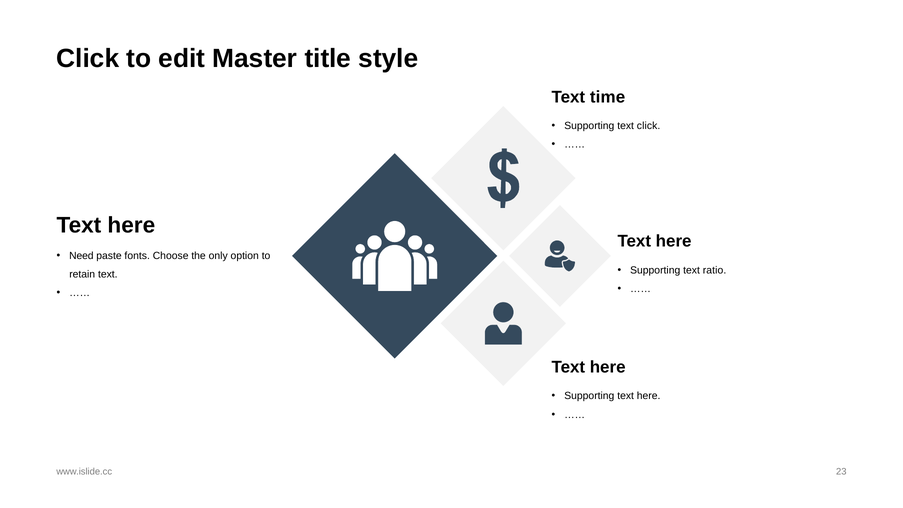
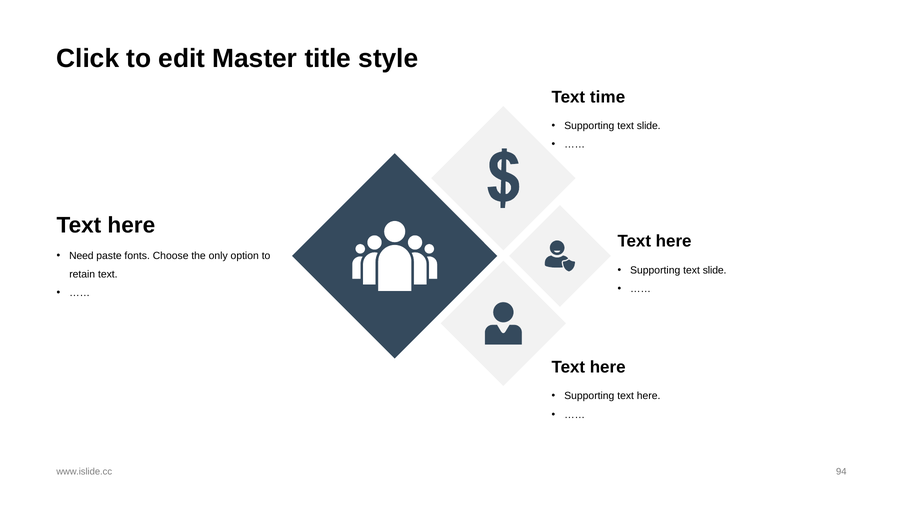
click: click -> slide (649, 126)
ratio: ratio -> slide (715, 270)
23: 23 -> 94 (841, 471)
